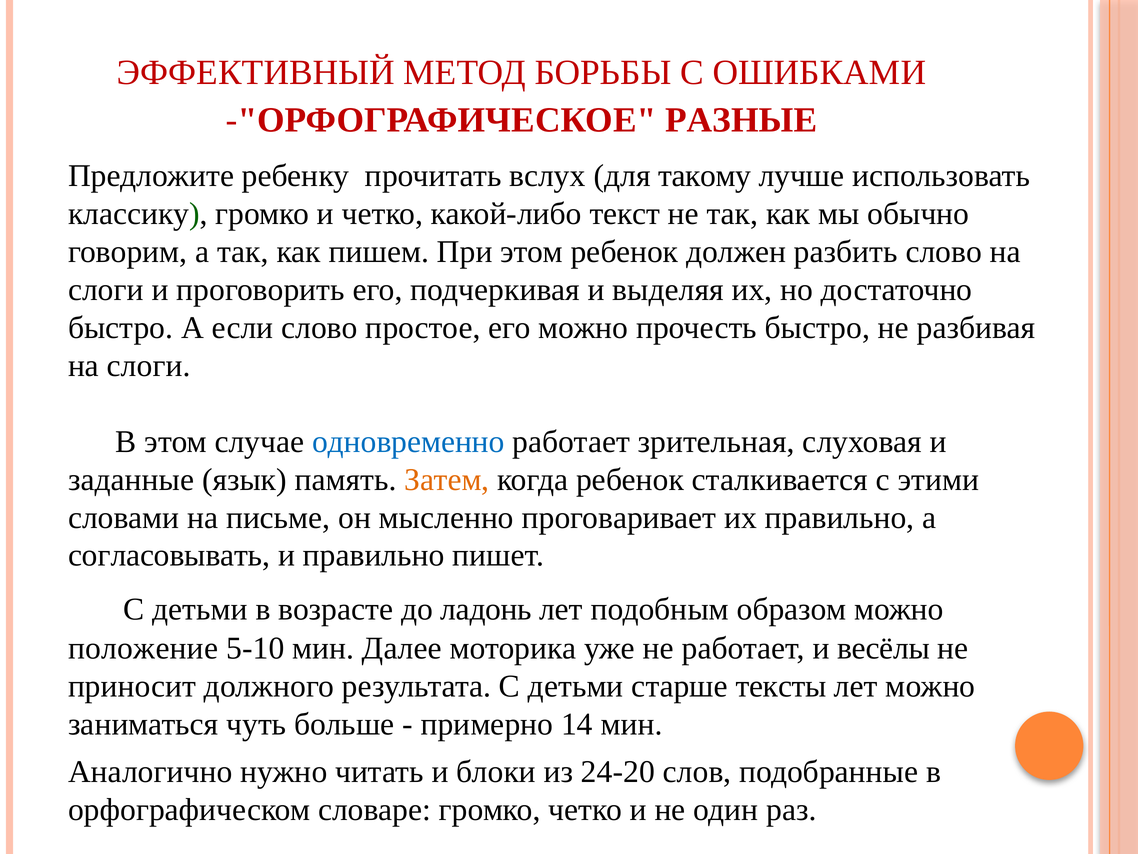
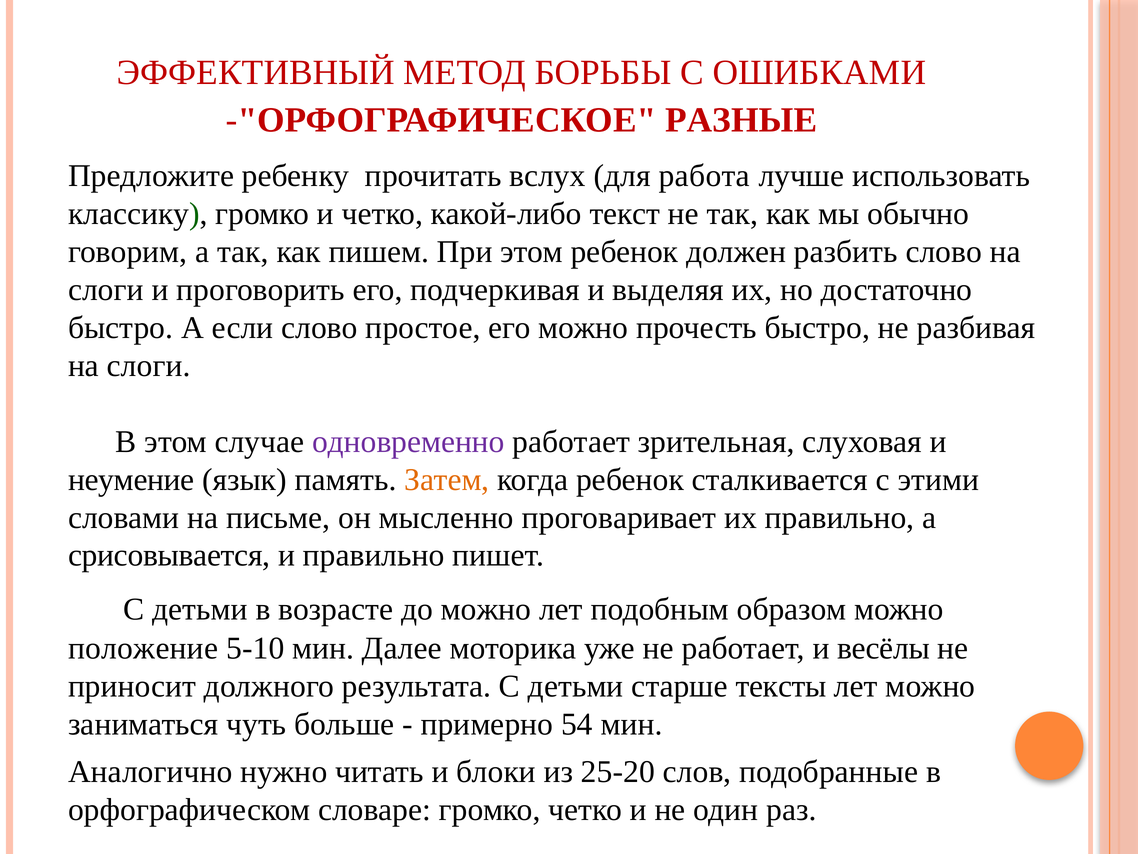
такому: такому -> работа (704, 176)
одновременно colour: blue -> purple (408, 441)
заданные: заданные -> неумение (131, 479)
согласовывать: согласовывать -> срисовывается (169, 555)
до ладонь: ладонь -> можно (486, 609)
14: 14 -> 54 (577, 724)
24-20: 24-20 -> 25-20 (618, 772)
